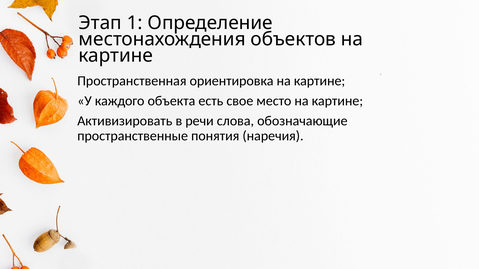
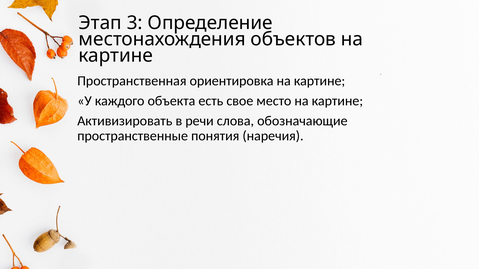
1: 1 -> 3 (135, 23)
